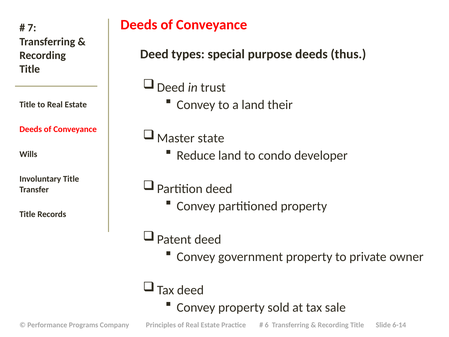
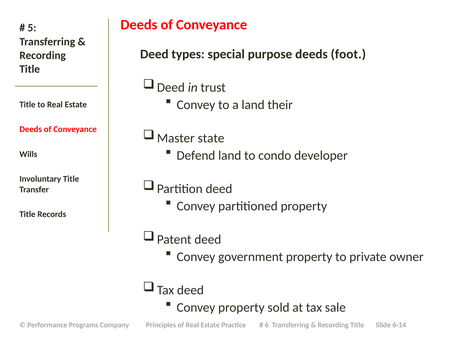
7: 7 -> 5 (32, 28)
thus: thus -> foot (348, 54)
Reduce: Reduce -> Defend (196, 155)
